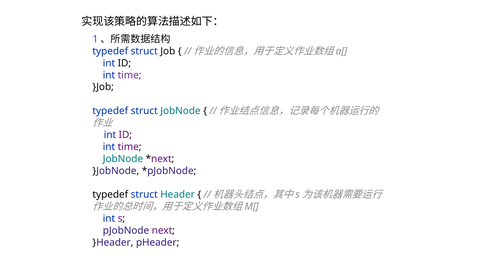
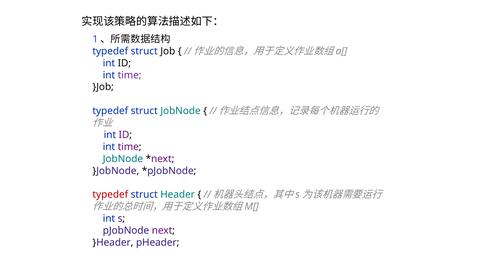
typedef colour: black -> red (110, 195)
